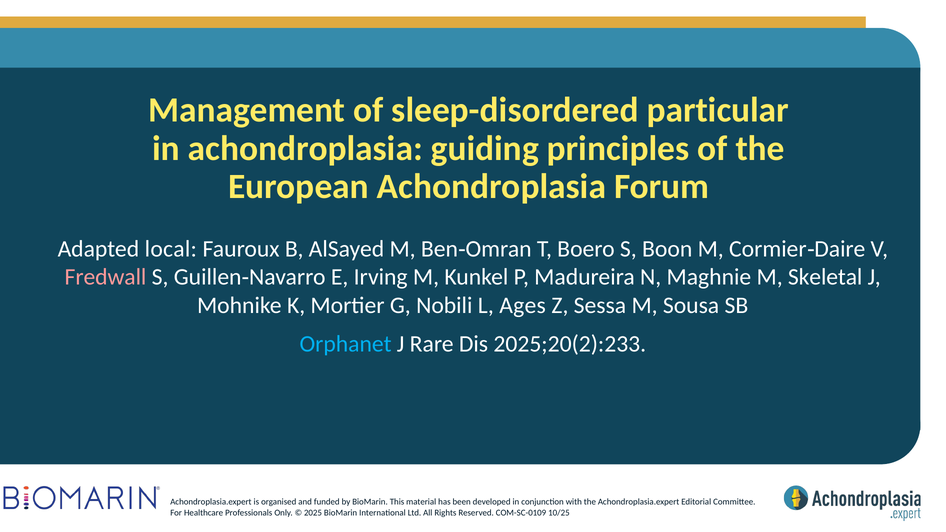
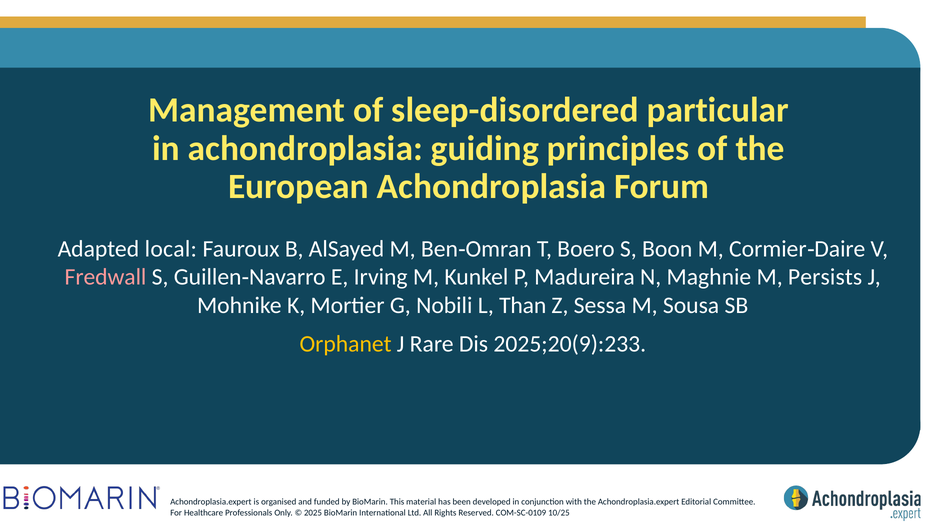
Skeletal: Skeletal -> Persists (825, 277)
Ages: Ages -> Than (523, 306)
Orphanet colour: light blue -> yellow (346, 344)
2025;20(2):233: 2025;20(2):233 -> 2025;20(9):233 (570, 344)
